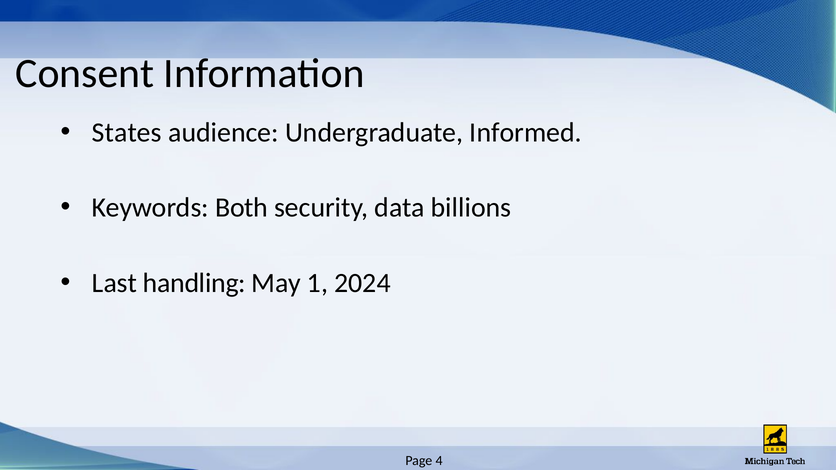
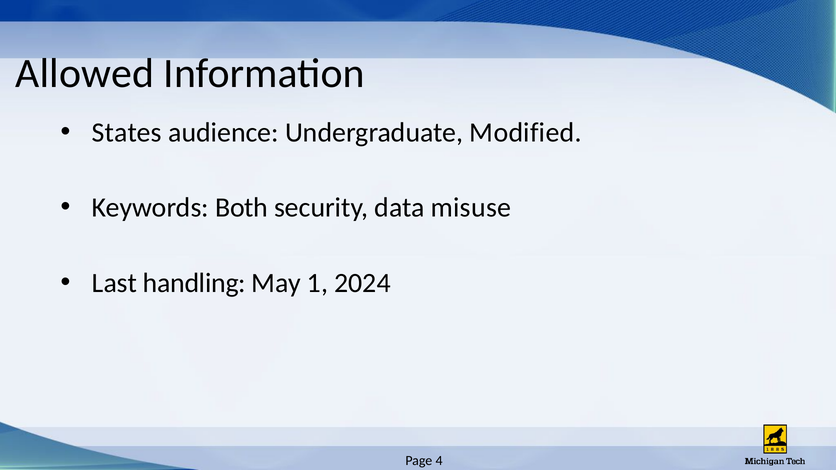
Consent: Consent -> Allowed (85, 73)
Informed: Informed -> Modified (526, 133)
billions: billions -> misuse (471, 208)
